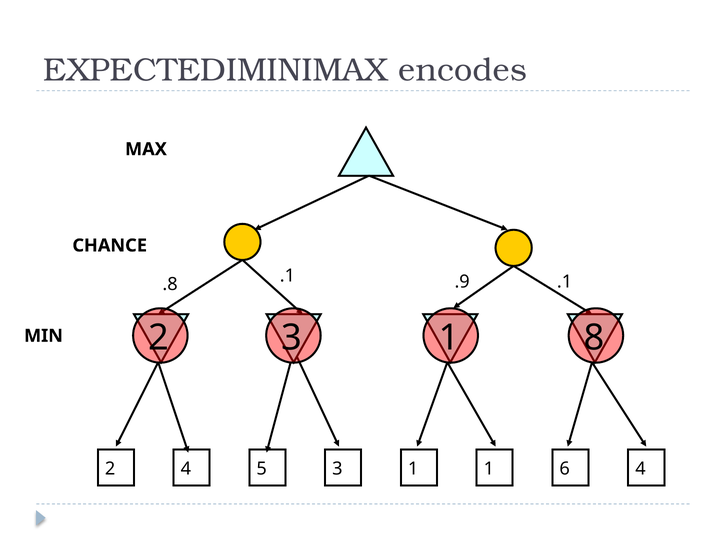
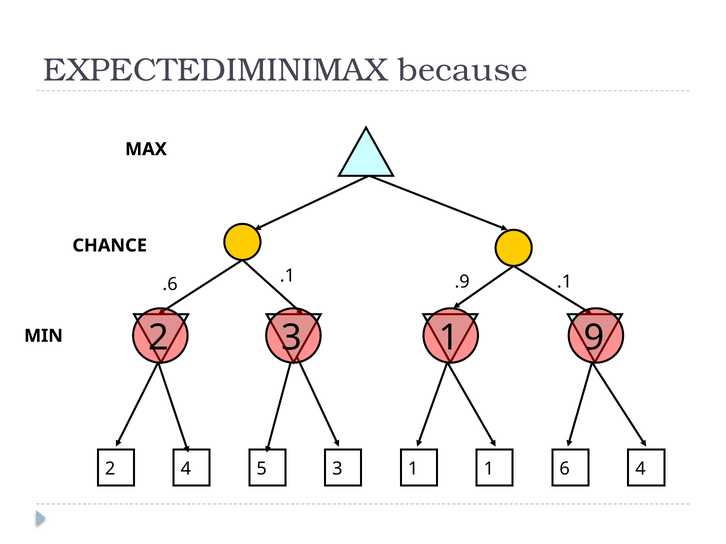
encodes: encodes -> because (463, 70)
.8: .8 -> .6 (170, 285)
8: 8 -> 9 (594, 338)
